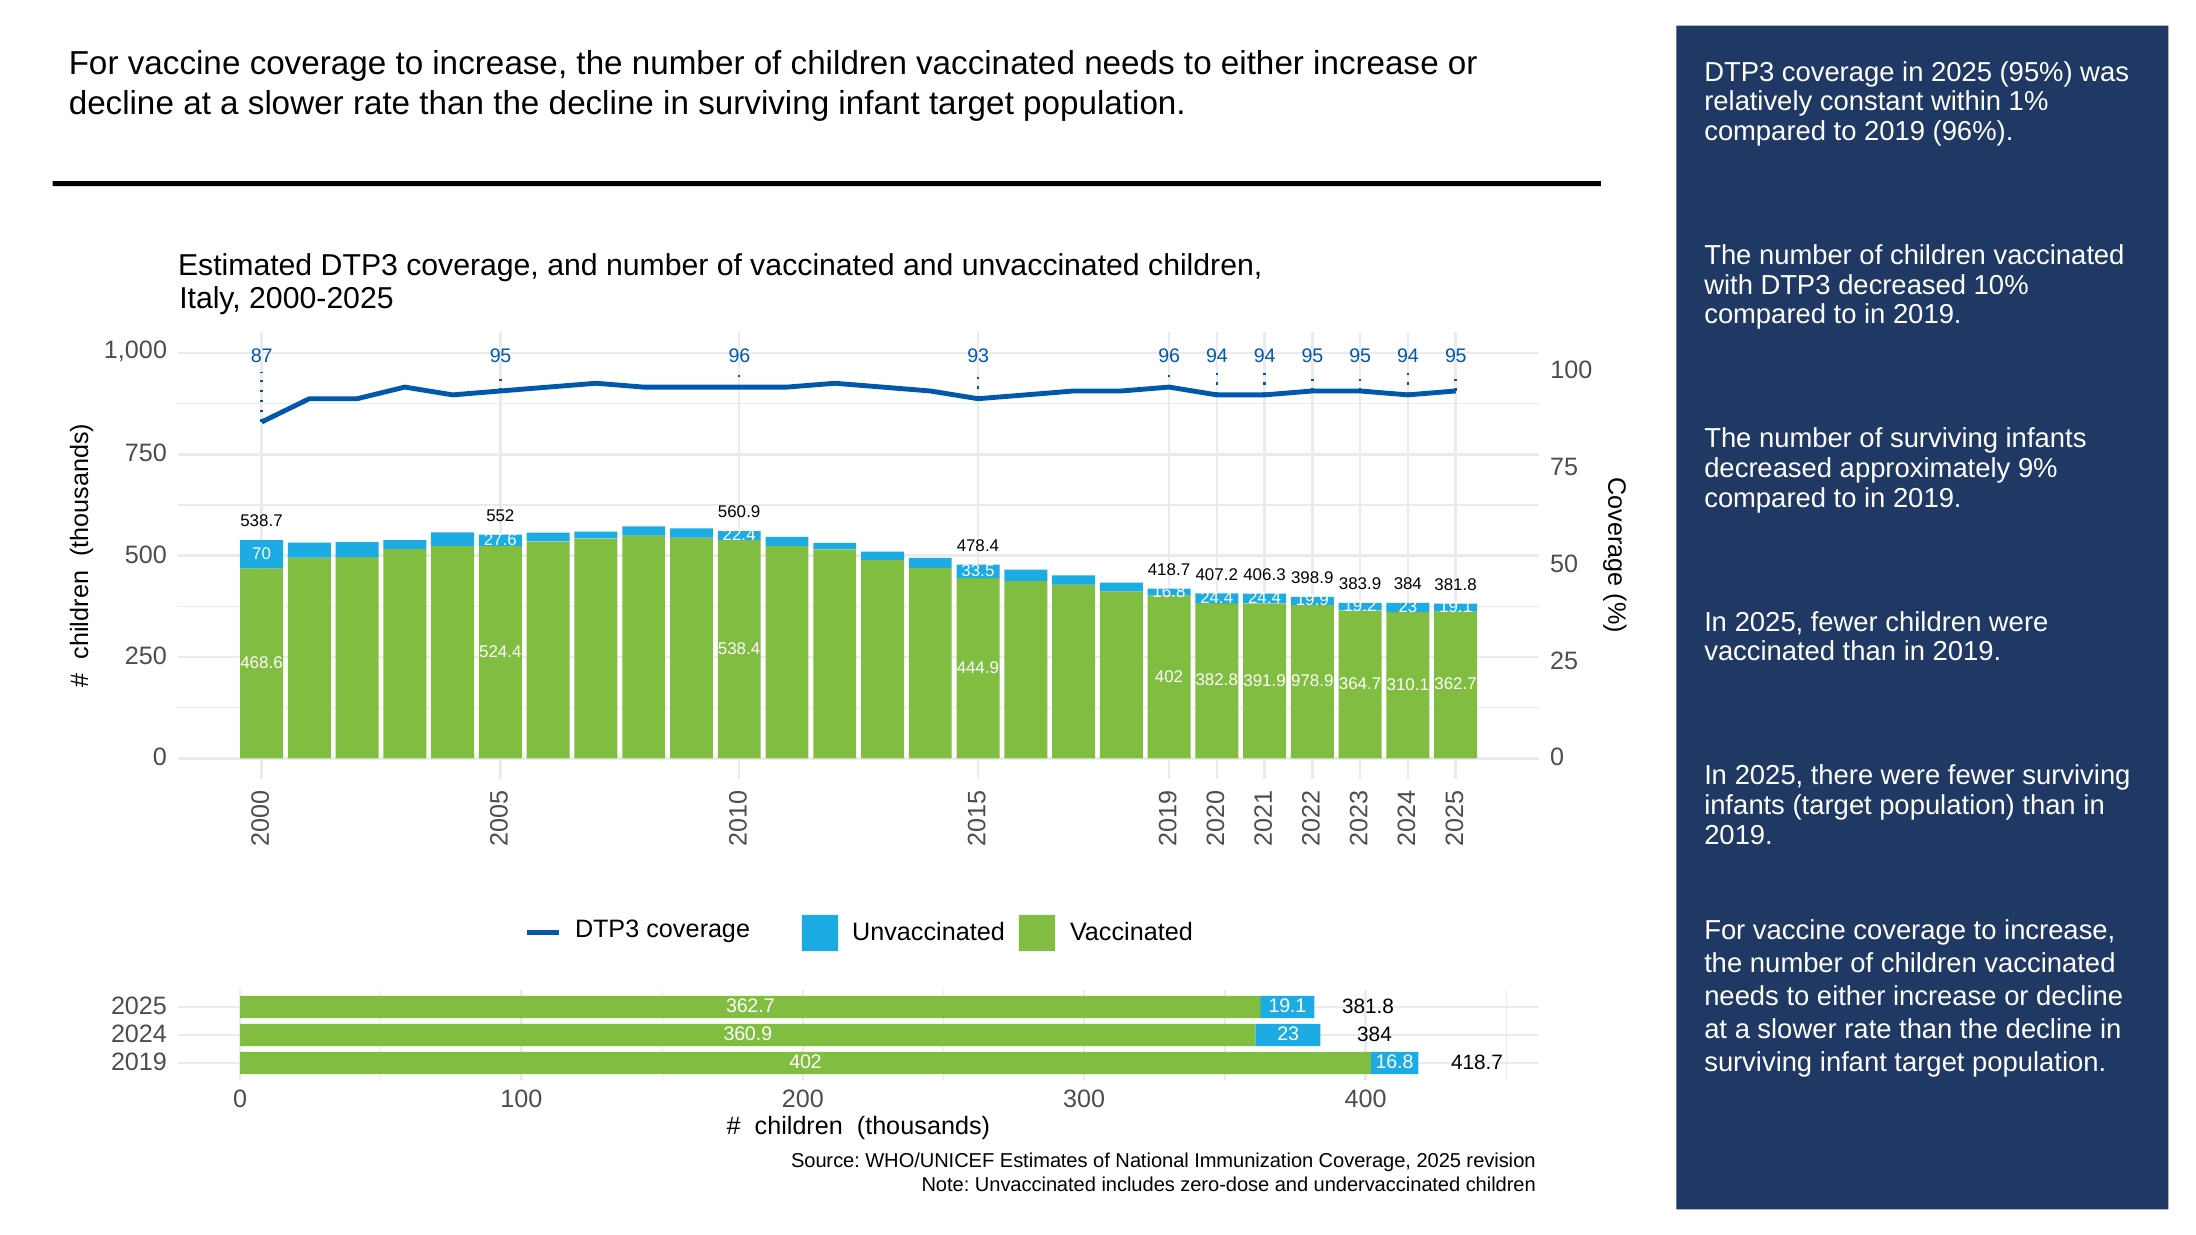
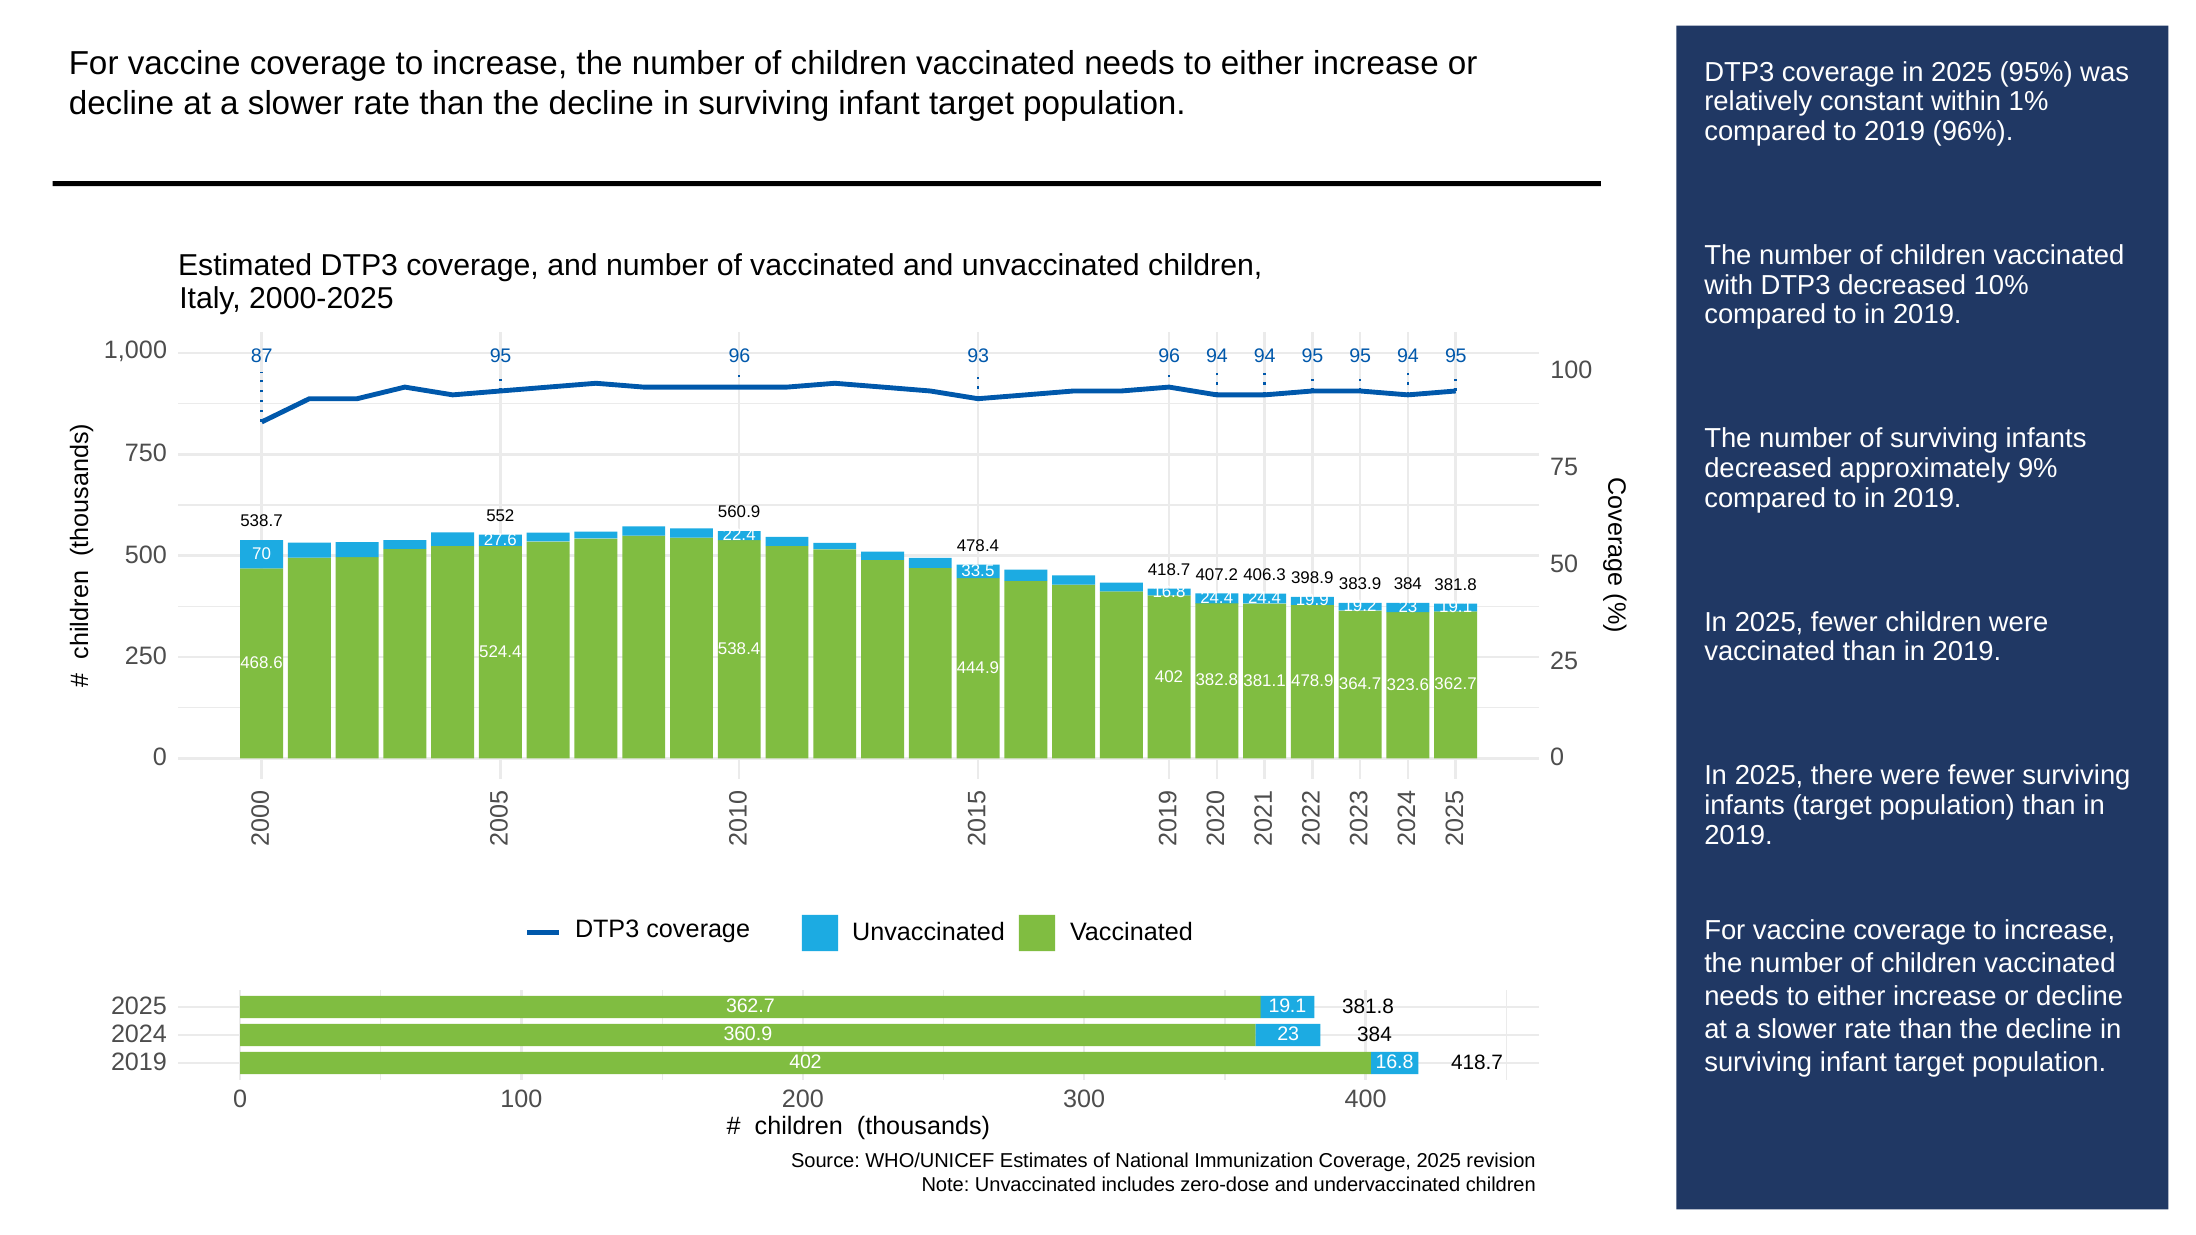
391.9: 391.9 -> 381.1 (1265, 681)
978.9: 978.9 -> 478.9 (1312, 681)
310.1: 310.1 -> 323.6 (1408, 685)
